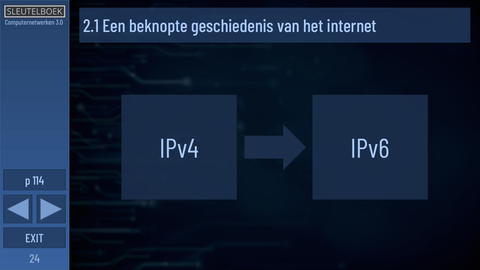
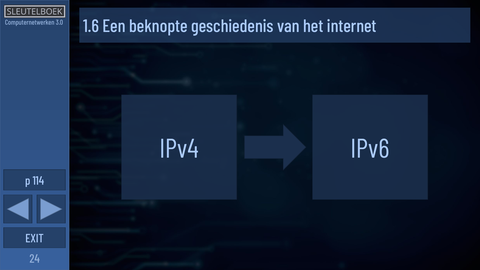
2.1: 2.1 -> 1.6 (91, 26)
